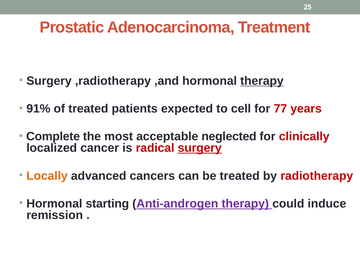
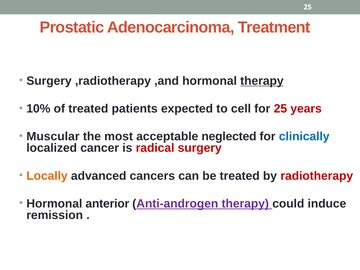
91%: 91% -> 10% (38, 109)
for 77: 77 -> 25 (280, 109)
Complete: Complete -> Muscular (53, 136)
clinically colour: red -> blue (304, 136)
surgery underline: present -> none (200, 148)
starting: starting -> anterior (107, 204)
